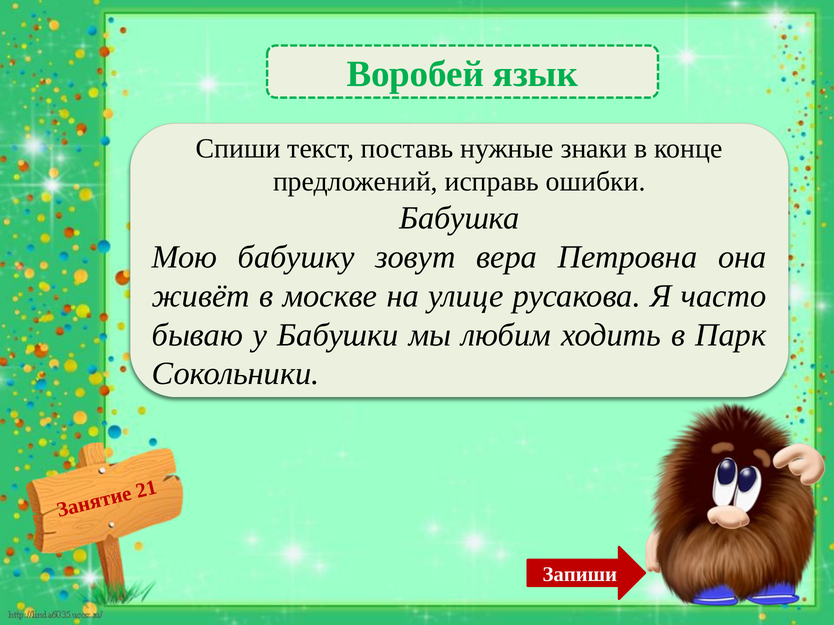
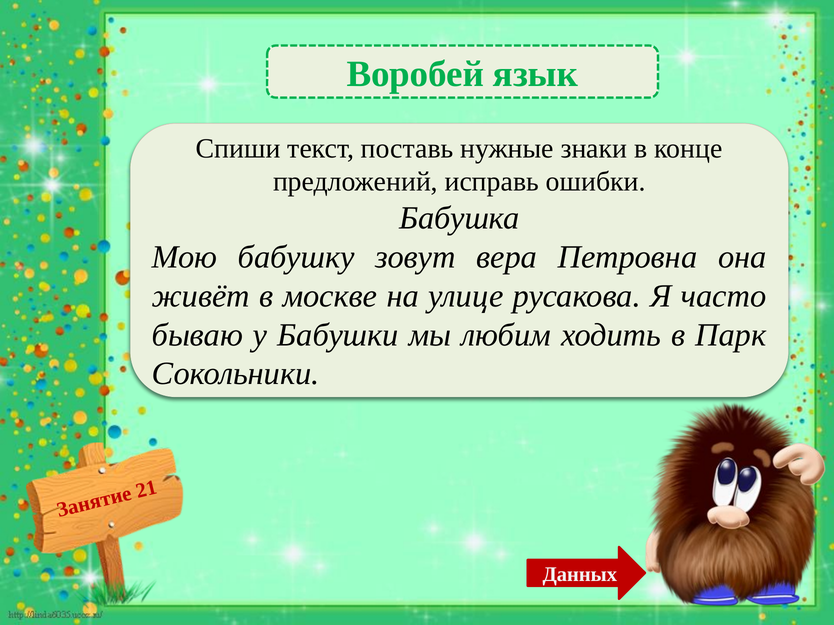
Запиши: Запиши -> Данных (580, 575)
